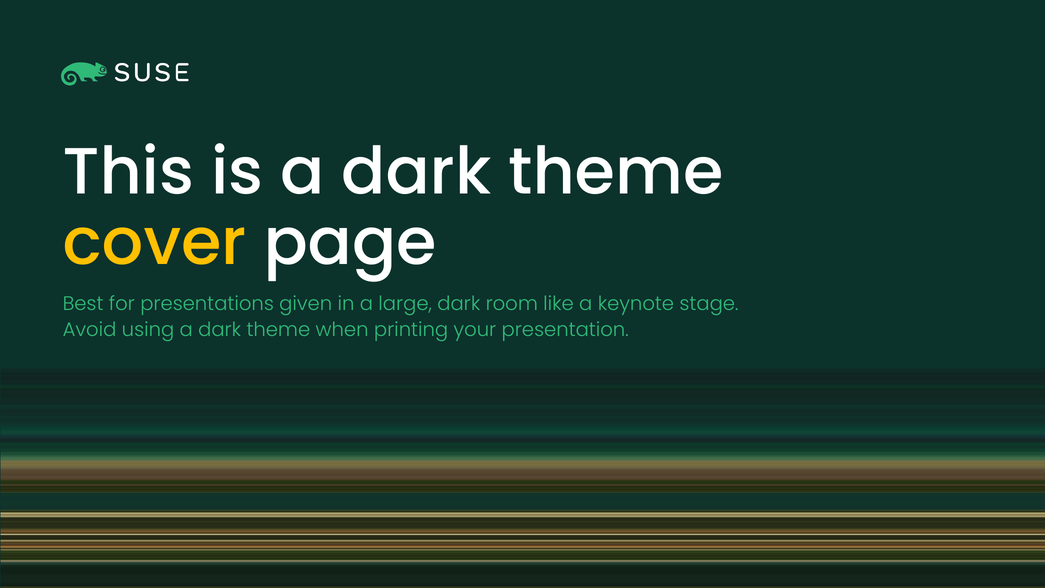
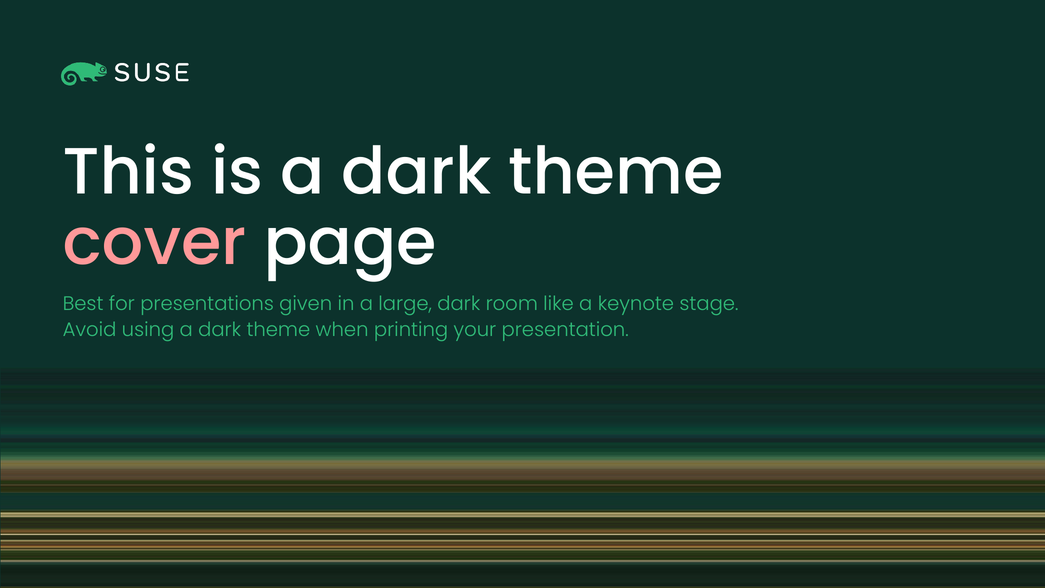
cover colour: yellow -> pink (155, 243)
